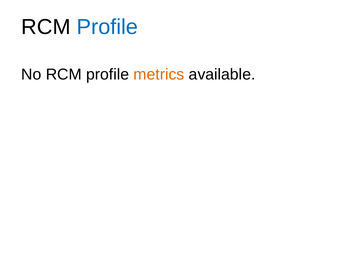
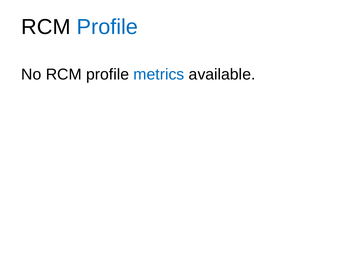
metrics colour: orange -> blue (159, 74)
